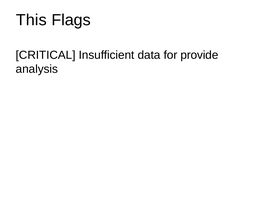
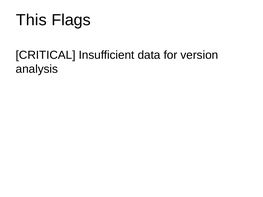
provide: provide -> version (199, 55)
